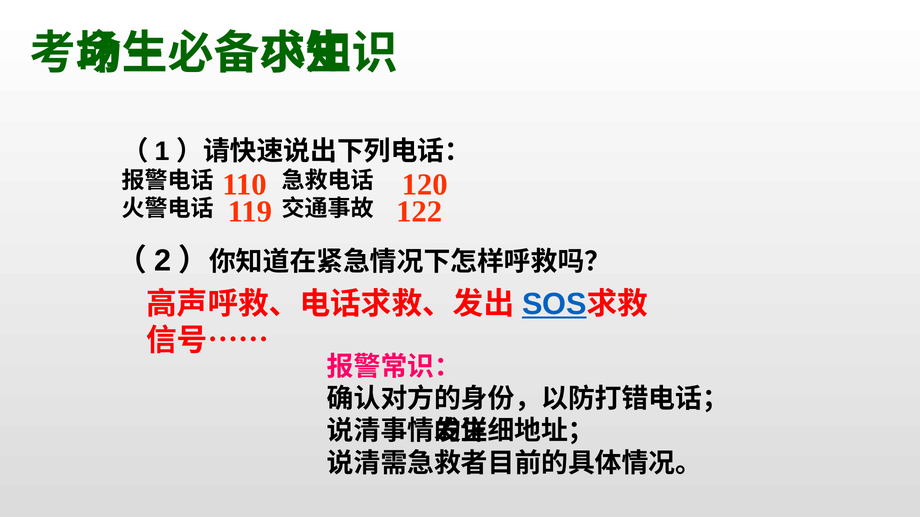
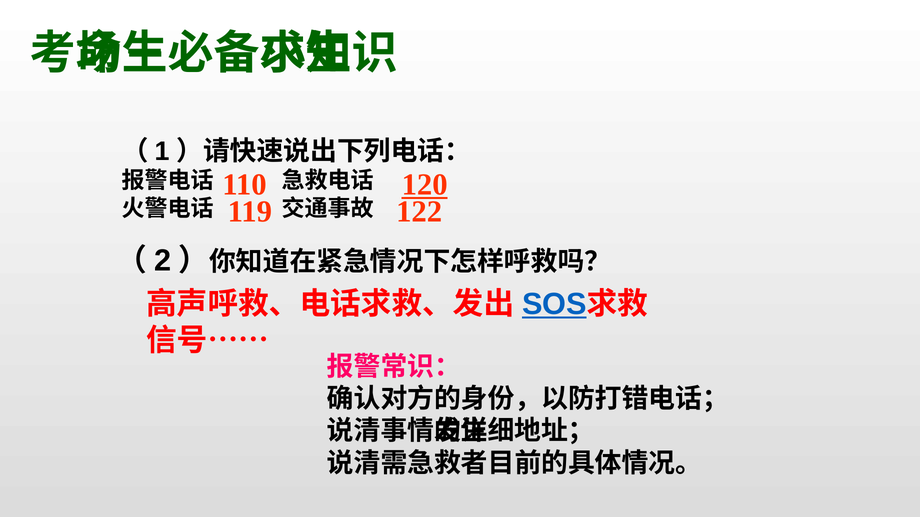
120 underline: none -> present (425, 185)
